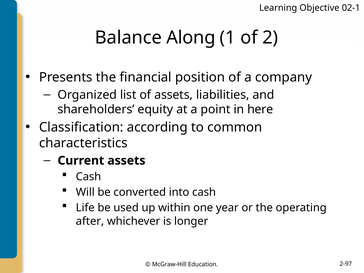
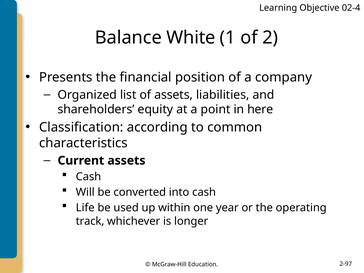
02-1: 02-1 -> 02-4 (351, 8)
Along: Along -> White (191, 38)
after: after -> track (90, 221)
